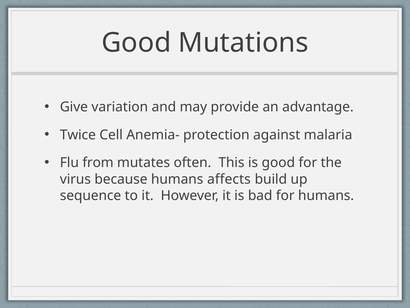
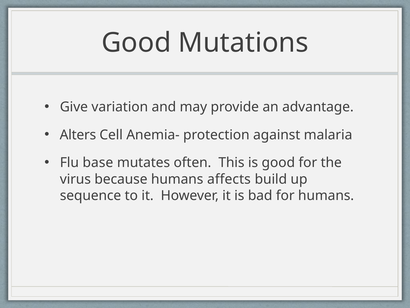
Twice: Twice -> Alters (78, 135)
from: from -> base (98, 162)
